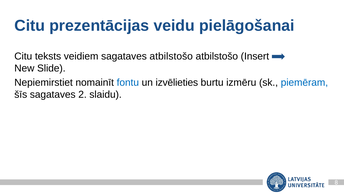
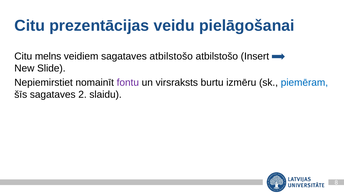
teksts: teksts -> melns (48, 56)
fontu colour: blue -> purple (128, 82)
izvēlieties: izvēlieties -> virsraksts (177, 82)
